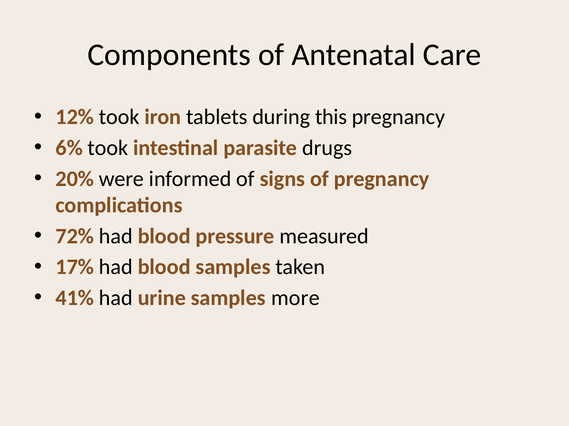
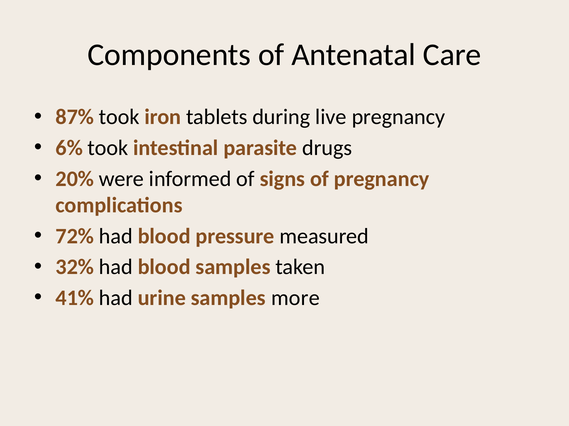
12%: 12% -> 87% (75, 117)
this: this -> live (331, 117)
17%: 17% -> 32% (75, 267)
